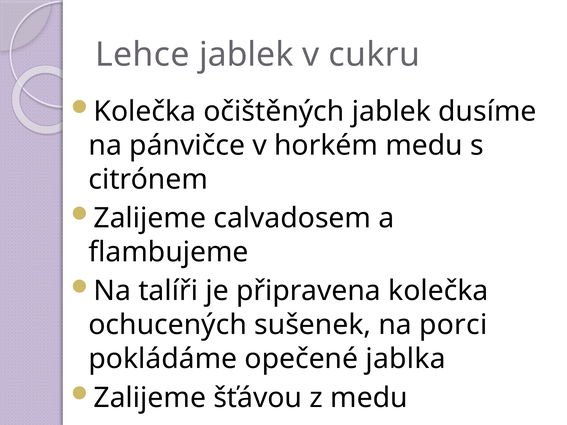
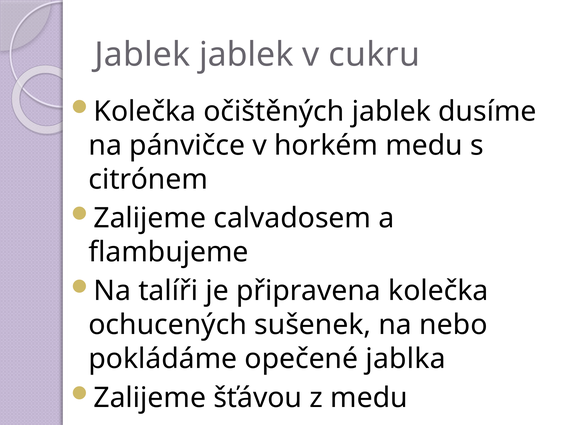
Lehce: Lehce -> Jablek (142, 55)
porci: porci -> nebo (453, 325)
